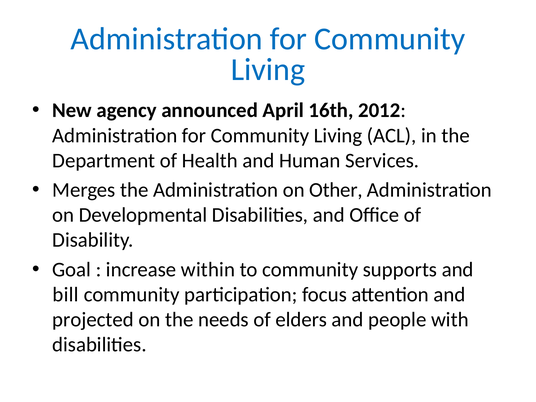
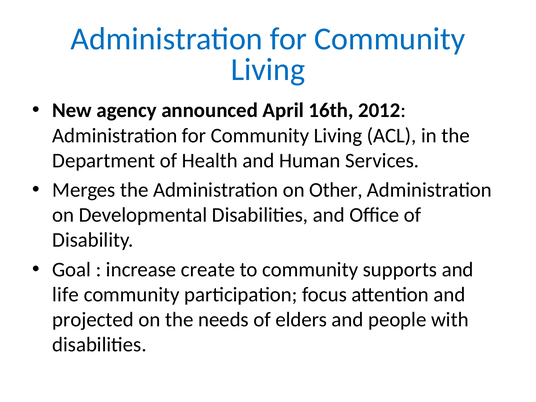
within: within -> create (208, 270)
bill: bill -> life (66, 295)
